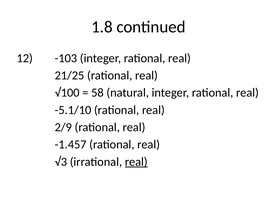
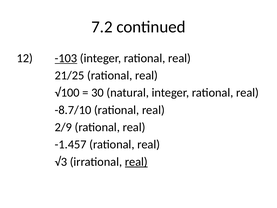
1.8: 1.8 -> 7.2 (102, 27)
-103 underline: none -> present (66, 58)
58: 58 -> 30 (97, 93)
-5.1/10: -5.1/10 -> -8.7/10 (73, 110)
